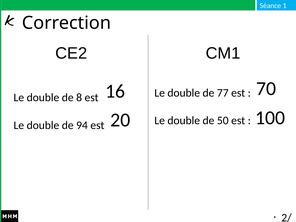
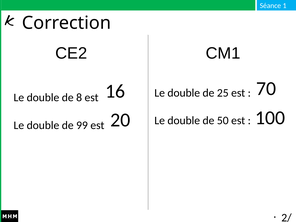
77: 77 -> 25 (223, 93)
94: 94 -> 99 (82, 125)
